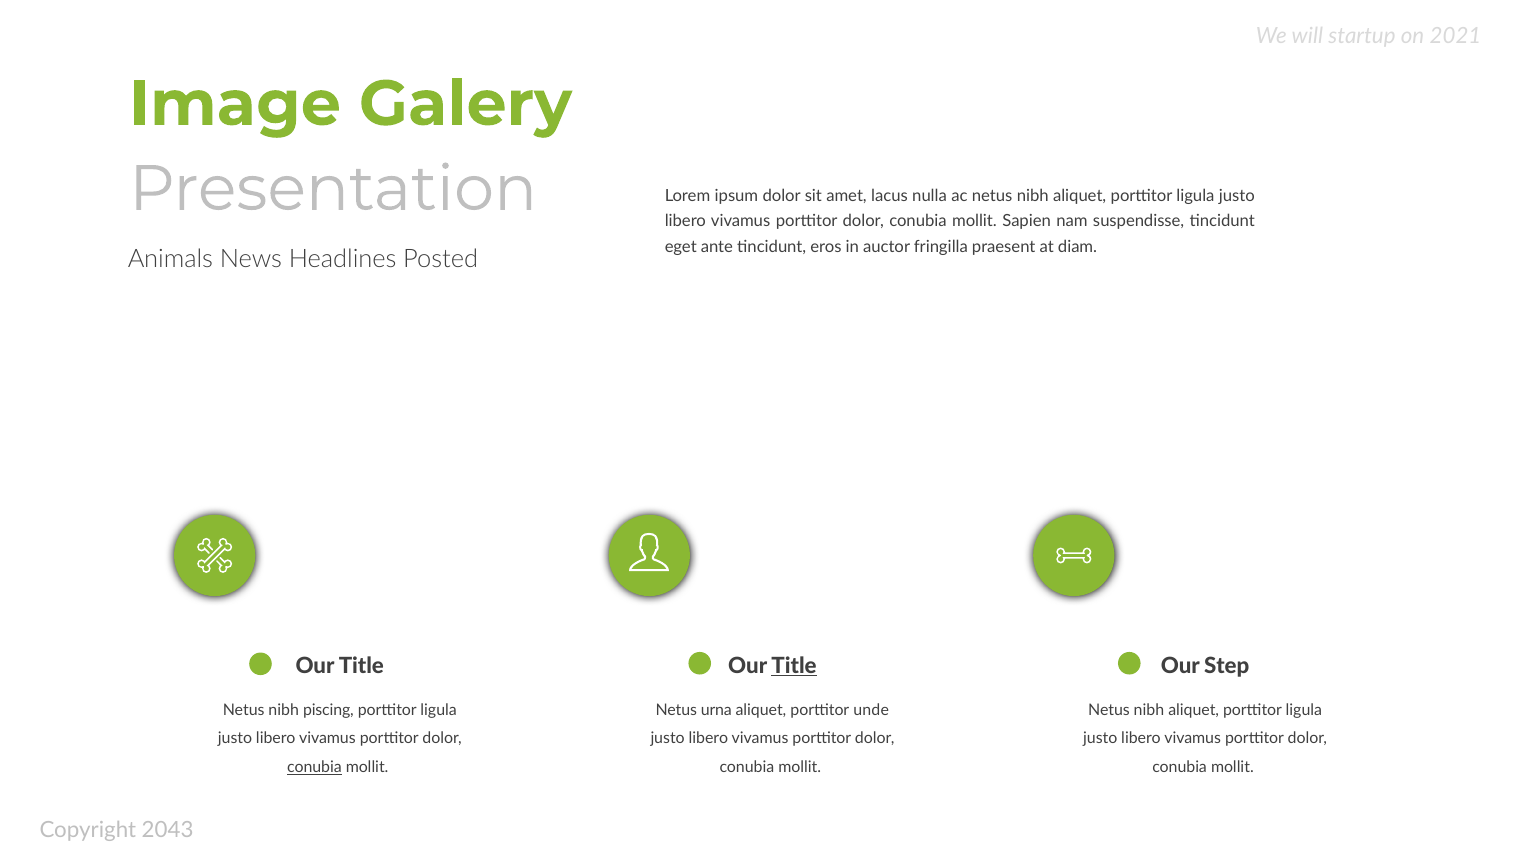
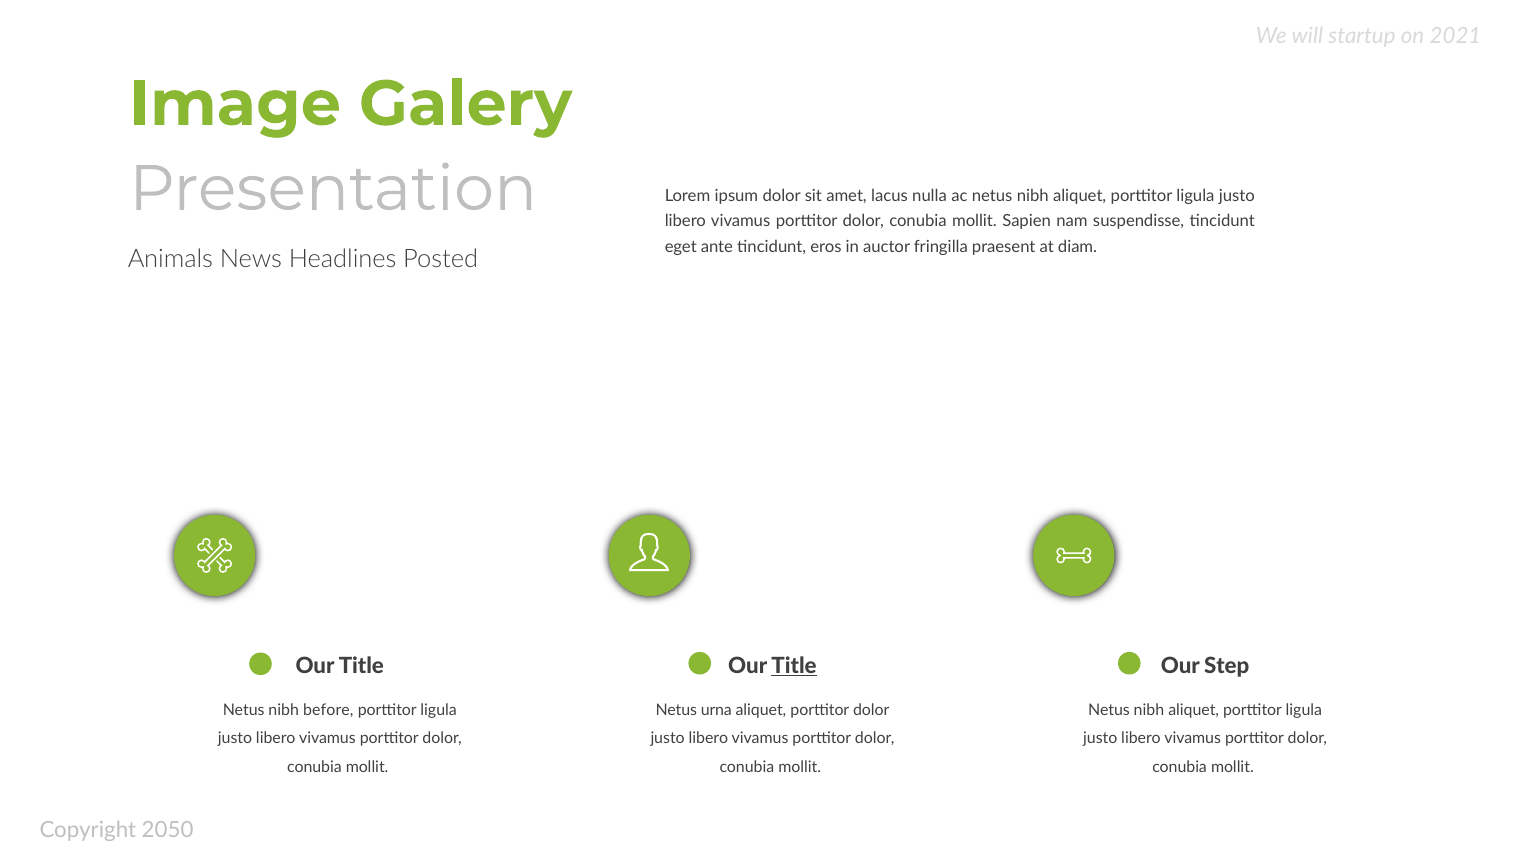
piscing: piscing -> before (328, 710)
aliquet porttitor unde: unde -> dolor (871, 710)
conubia underline: present -> none (314, 767)
2043: 2043 -> 2050 (168, 830)
